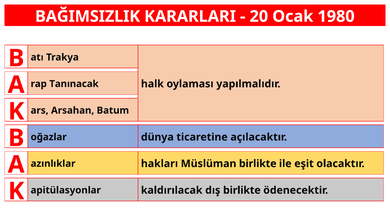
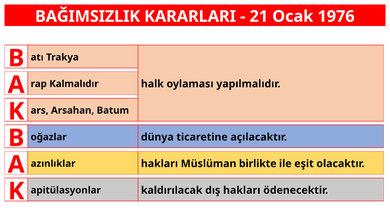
20: 20 -> 21 (259, 16)
1980: 1980 -> 1976 (336, 16)
Tanınacak: Tanınacak -> Kalmalıdır (74, 84)
dış birlikte: birlikte -> hakları (242, 191)
